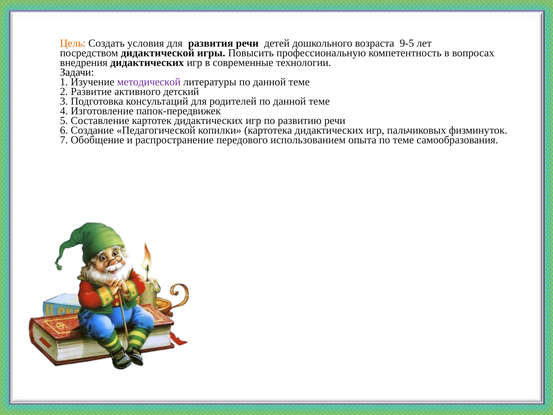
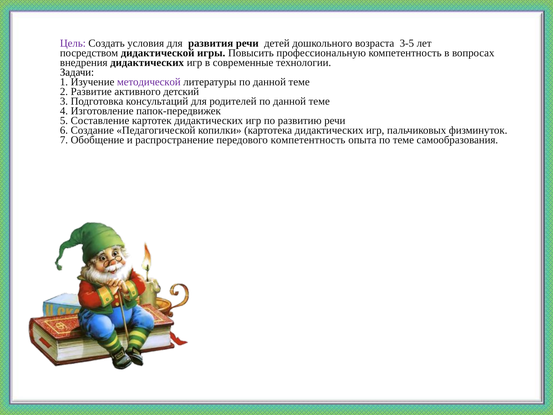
Цель colour: orange -> purple (73, 43)
9-5: 9-5 -> 3-5 (407, 43)
передового использованием: использованием -> компетентность (308, 140)
